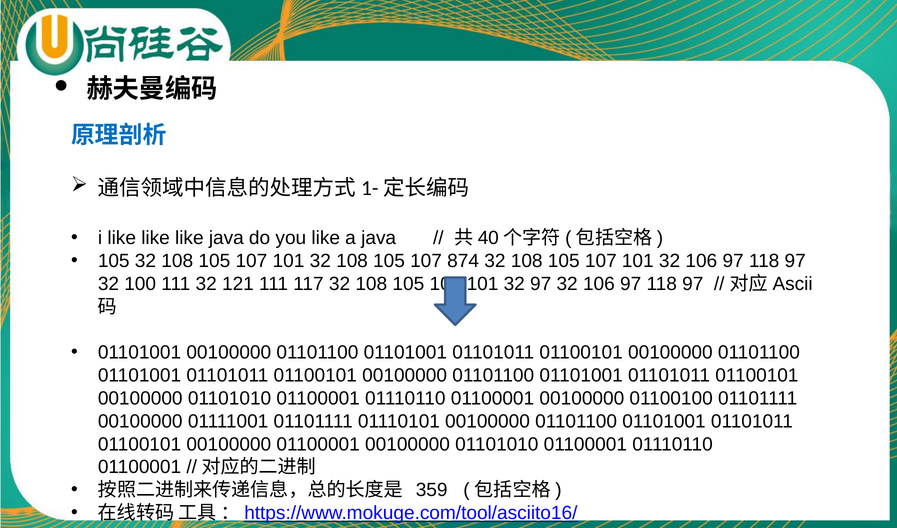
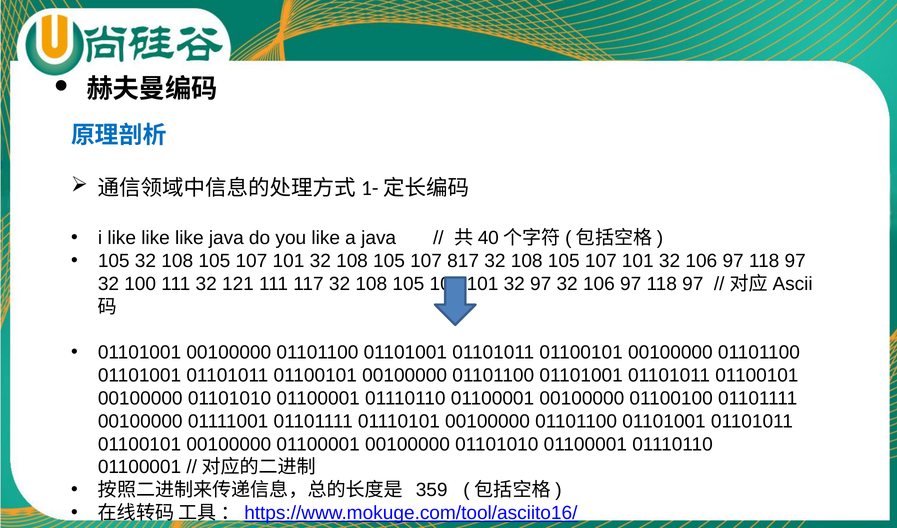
874: 874 -> 817 (463, 261)
